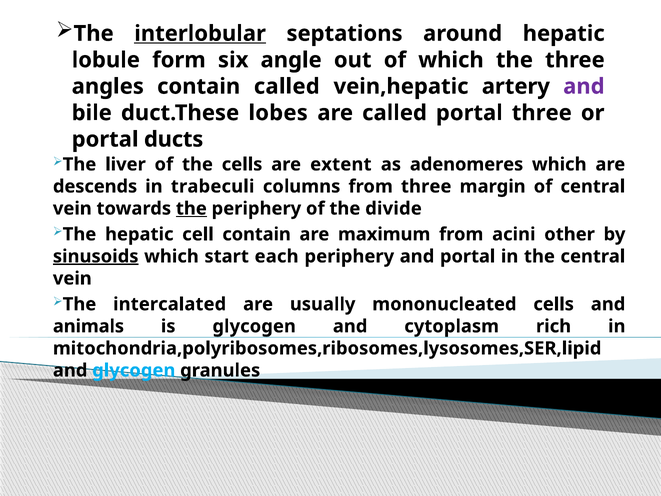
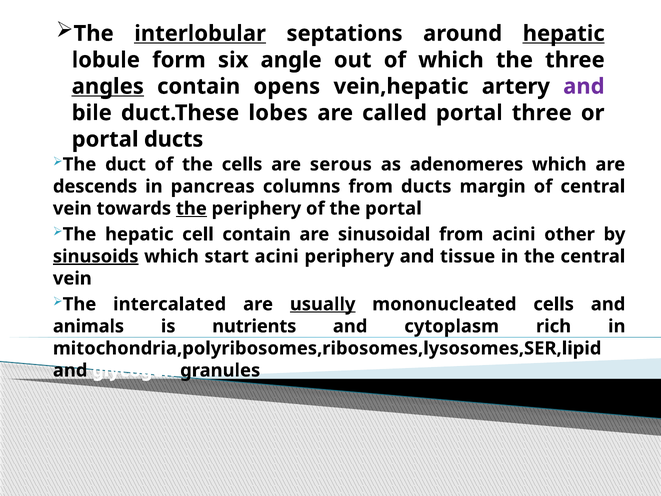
hepatic underline: none -> present (564, 34)
angles underline: none -> present (108, 86)
contain called: called -> opens (287, 86)
liver: liver -> duct (126, 164)
extent: extent -> serous (341, 164)
trabeculi: trabeculi -> pancreas (213, 186)
from three: three -> ducts (426, 186)
the divide: divide -> portal (393, 208)
maximum: maximum -> sinusoidal (384, 234)
start each: each -> acini (277, 256)
and portal: portal -> tissue (468, 256)
usually underline: none -> present (323, 304)
is glycogen: glycogen -> nutrients (254, 326)
glycogen colour: light blue -> white (134, 370)
